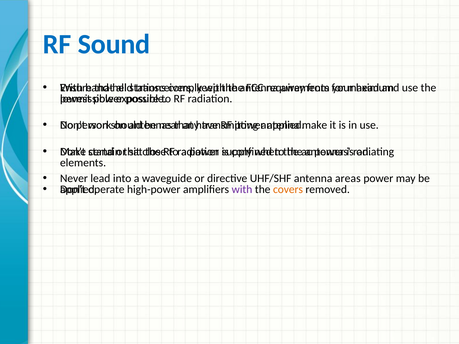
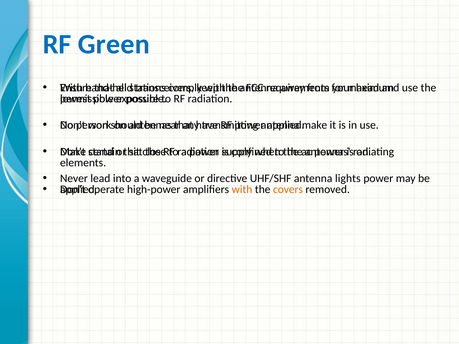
Sound: Sound -> Green (114, 44)
areas: areas -> lights (348, 179)
with colour: purple -> orange (242, 190)
